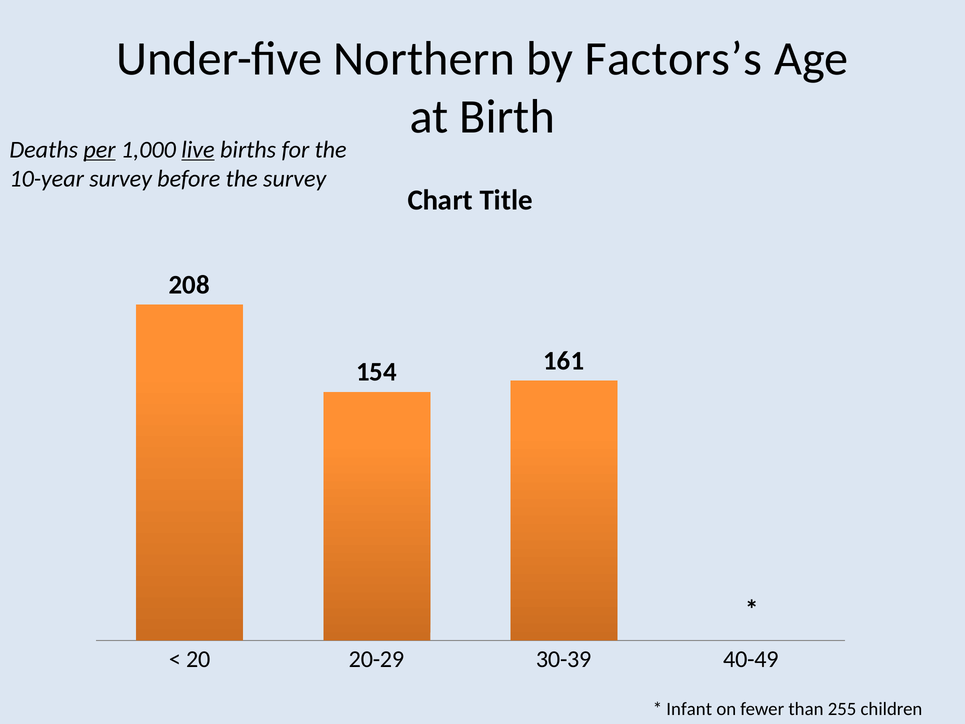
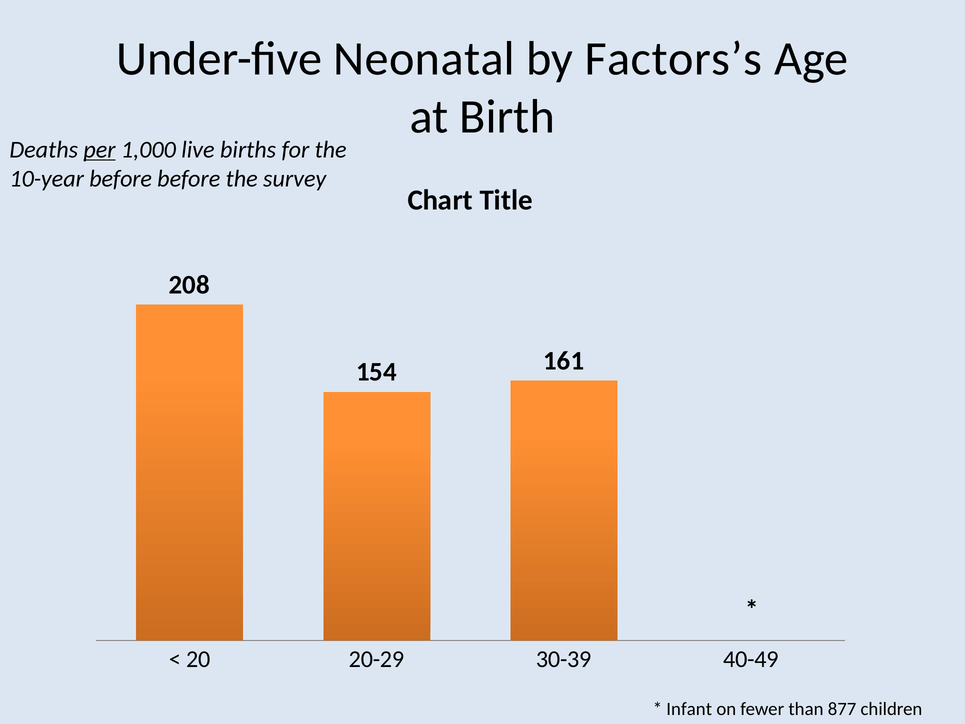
Northern: Northern -> Neonatal (424, 59)
live underline: present -> none (198, 150)
10-year survey: survey -> before (121, 179)
255: 255 -> 877 (842, 709)
